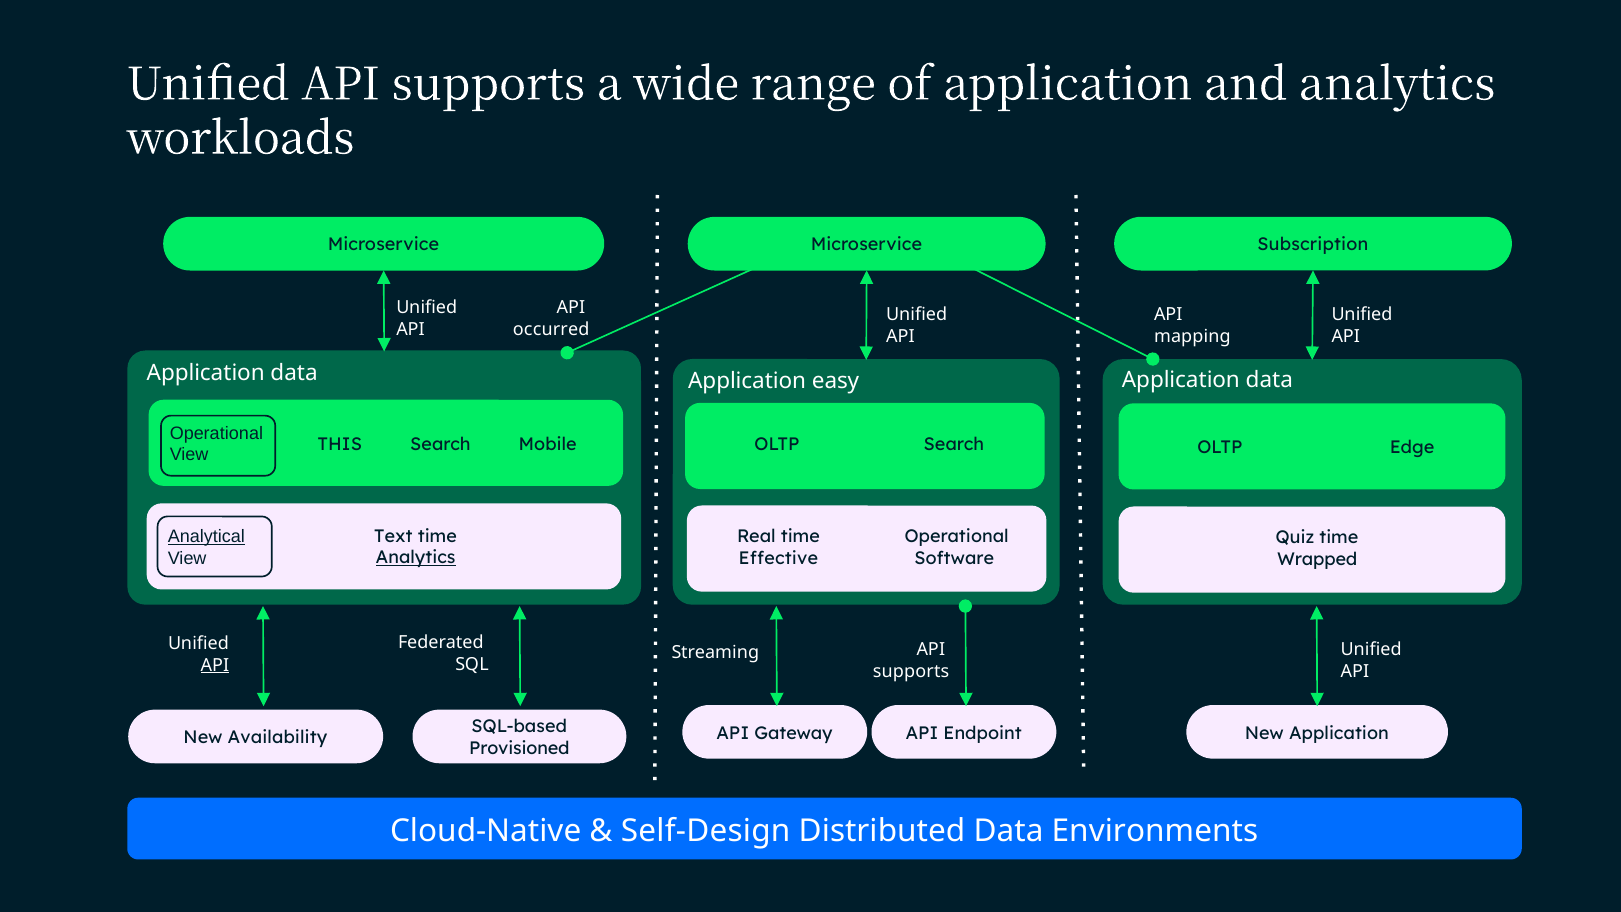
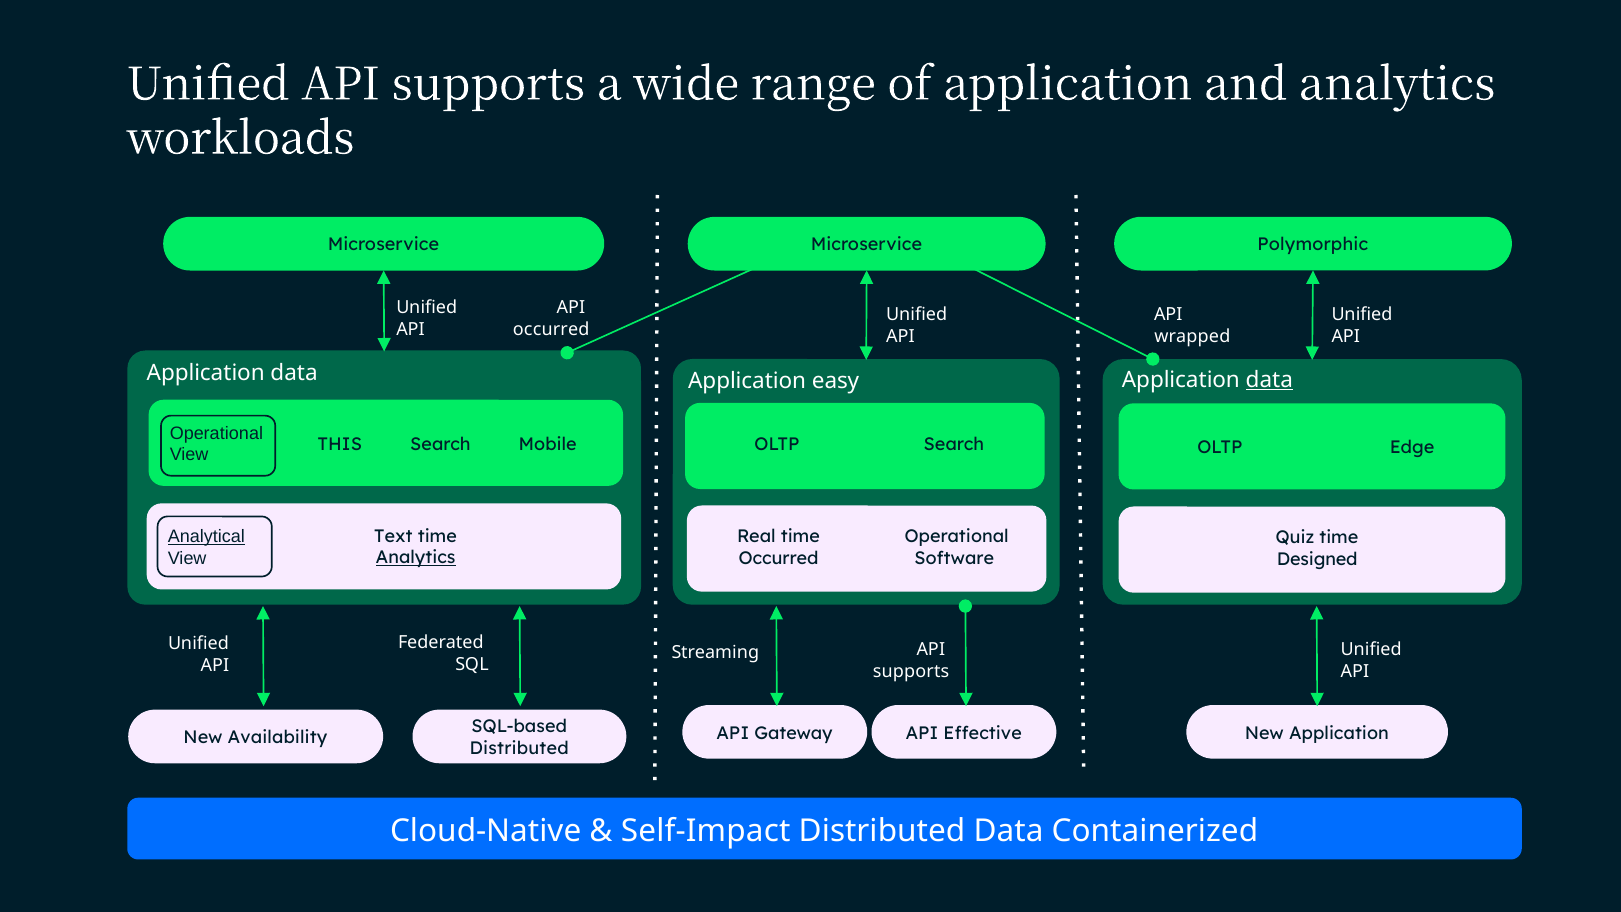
Subscription: Subscription -> Polymorphic (1313, 245)
mapping: mapping -> wrapped (1192, 336)
data underline: none -> present (1269, 380)
Effective: Effective -> Occurred (779, 558)
Wrapped: Wrapped -> Designed (1317, 559)
API underline: present -> none (215, 665)
Endpoint: Endpoint -> Effective (983, 733)
Provisioned: Provisioned -> Distributed (519, 748)
Self-Design: Self-Design -> Self-Impact (706, 831)
Environments: Environments -> Containerized (1155, 831)
